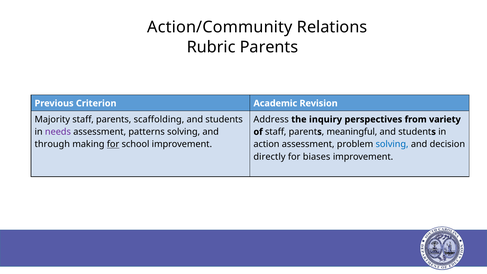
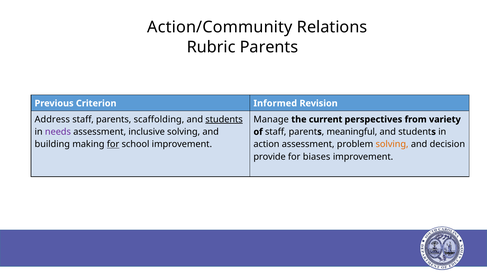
Academic: Academic -> Informed (275, 103)
Majority: Majority -> Address (52, 119)
students underline: none -> present (224, 119)
Address: Address -> Manage (271, 119)
inquiry: inquiry -> current (326, 119)
patterns: patterns -> inclusive (147, 132)
through: through -> building (52, 144)
solving colour: blue -> orange (392, 144)
directly: directly -> provide (270, 157)
